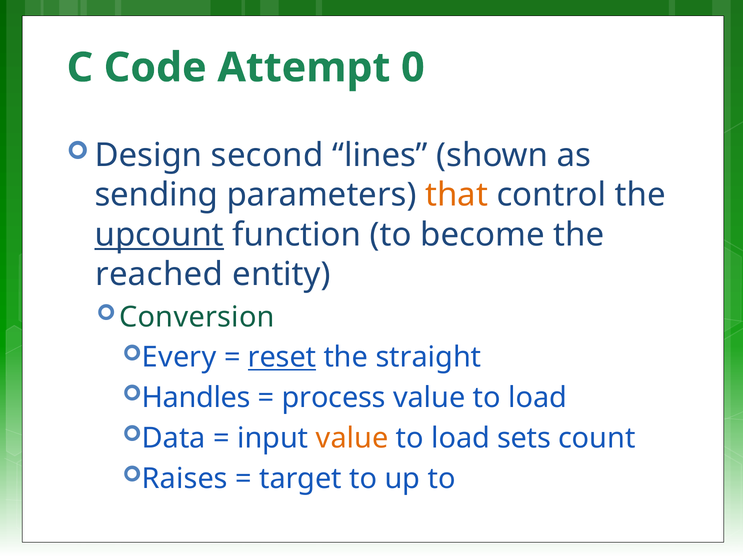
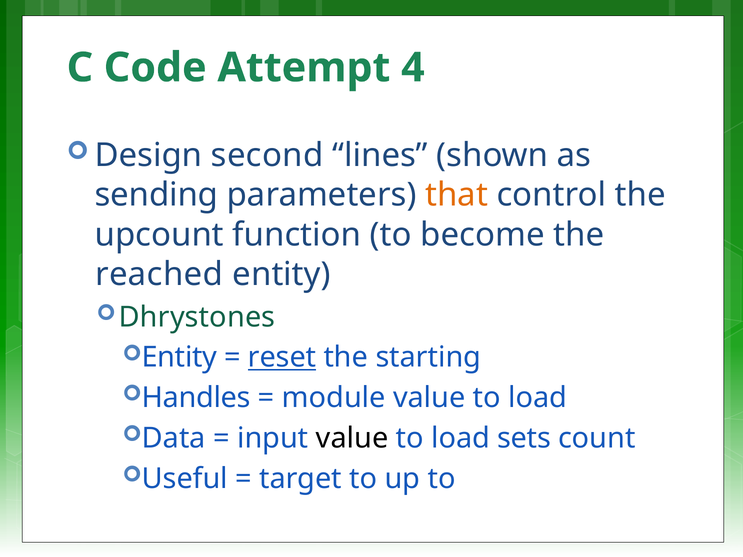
0: 0 -> 4 (413, 68)
upcount underline: present -> none (159, 235)
Conversion: Conversion -> Dhrystones (197, 317)
Every: Every -> Entity (179, 358)
straight: straight -> starting (428, 358)
process: process -> module (334, 398)
value colour: orange -> black (352, 438)
Raises: Raises -> Useful (185, 479)
